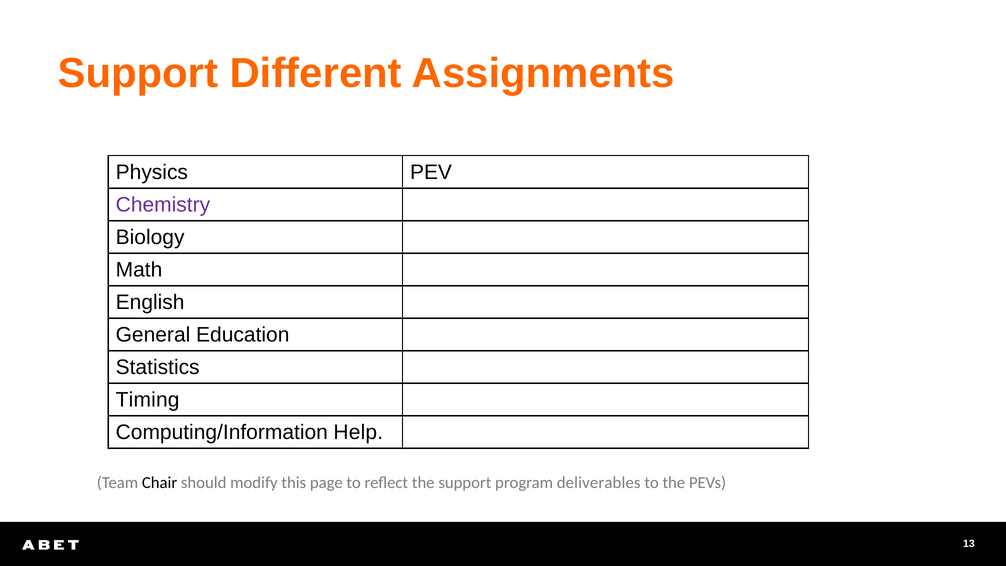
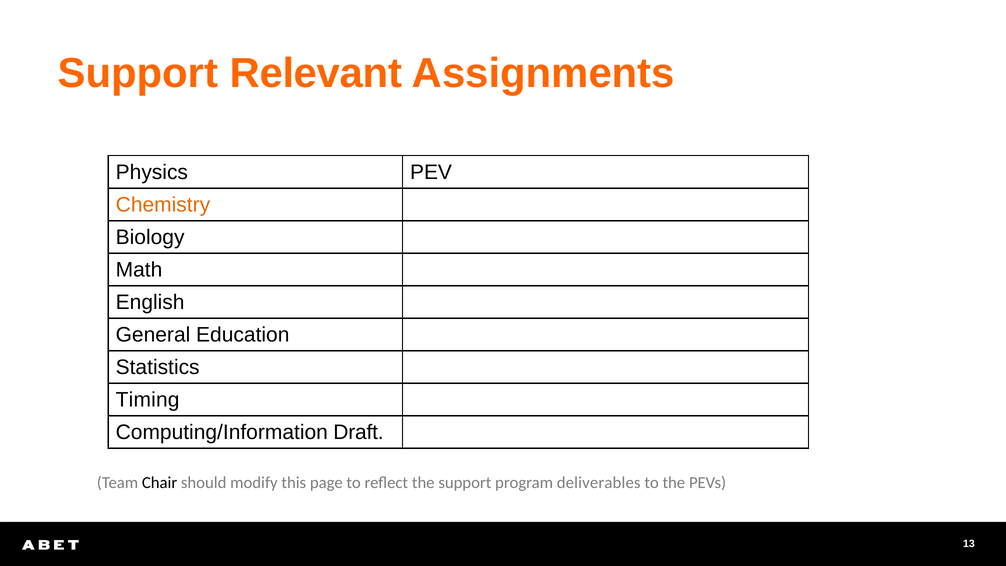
Different: Different -> Relevant (316, 73)
Chemistry colour: purple -> orange (163, 205)
Help: Help -> Draft (358, 432)
